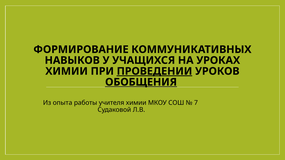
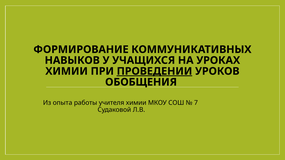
ОБОБЩЕНИЯ underline: present -> none (141, 82)
